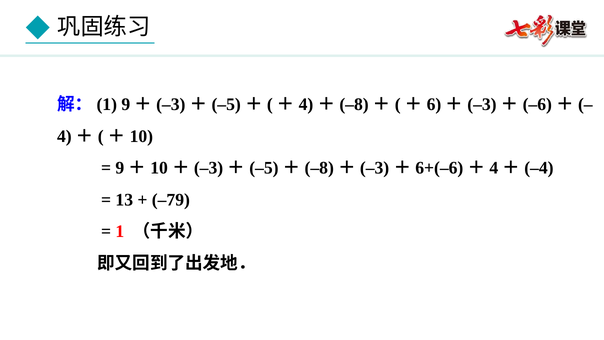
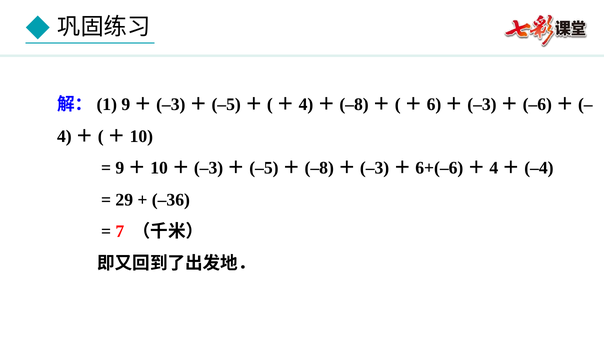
13: 13 -> 29 (124, 200)
–79: –79 -> –36 (171, 200)
1: 1 -> 7 (120, 231)
